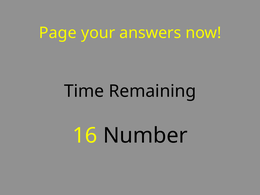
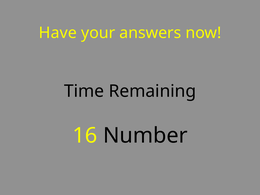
Page: Page -> Have (58, 33)
